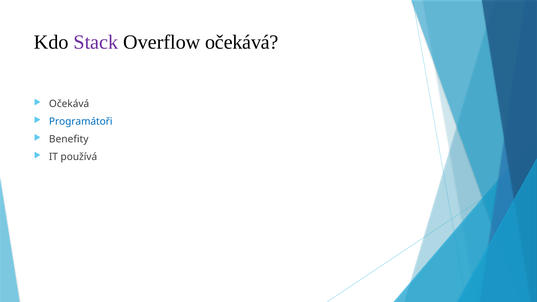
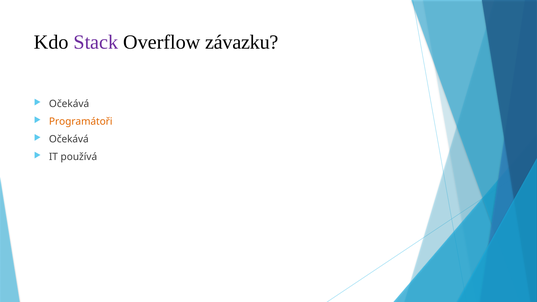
Overflow očekává: očekává -> závazku (242, 42)
Programátoři colour: blue -> orange (81, 122)
Benefity: Benefity -> Očekává (69, 139)
